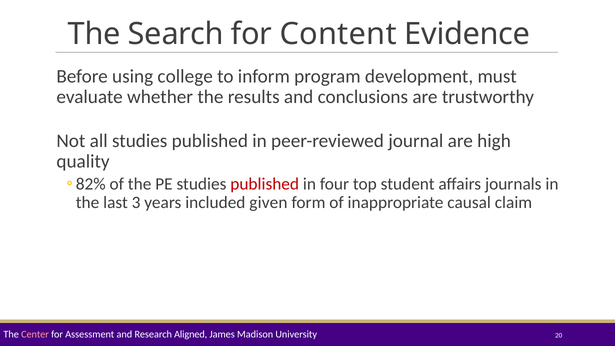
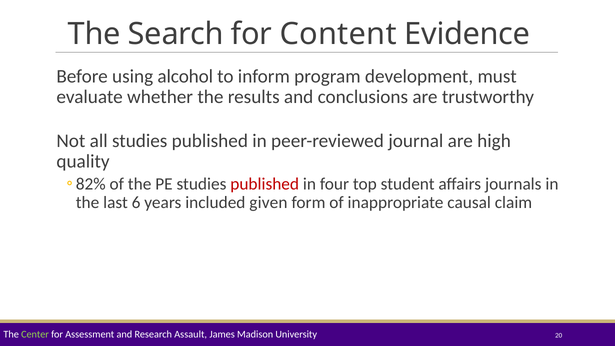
college: college -> alcohol (185, 76)
3: 3 -> 6 (136, 203)
Center colour: pink -> light green (35, 334)
Aligned: Aligned -> Assault (191, 334)
